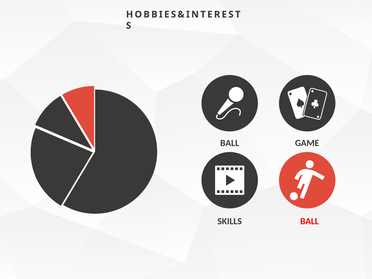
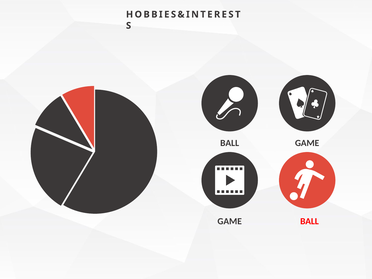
SKILLS: SKILLS -> GAME (230, 221)
